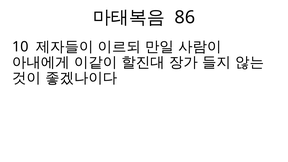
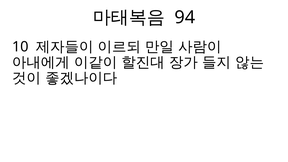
86: 86 -> 94 (185, 17)
